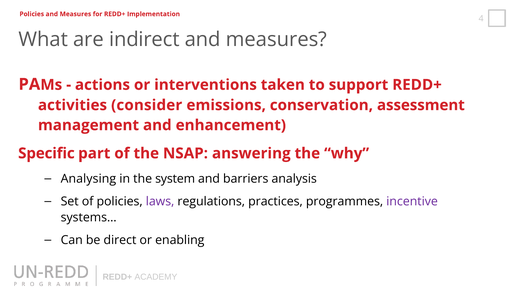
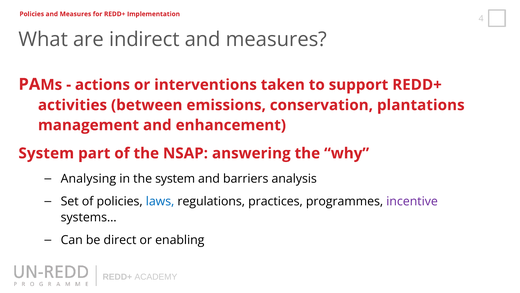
consider: consider -> between (147, 105)
assessment: assessment -> plantations (421, 105)
Specific: Specific -> System (46, 153)
laws colour: purple -> blue (160, 201)
